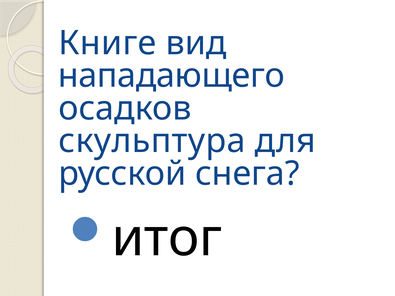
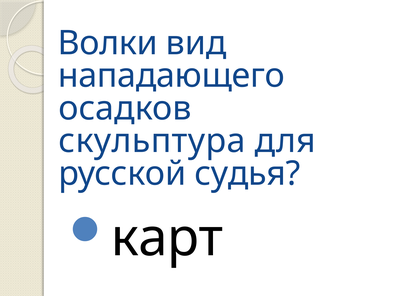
Книге: Книге -> Волки (108, 43)
снега: снега -> судья (247, 174)
итог: итог -> карт (167, 238)
